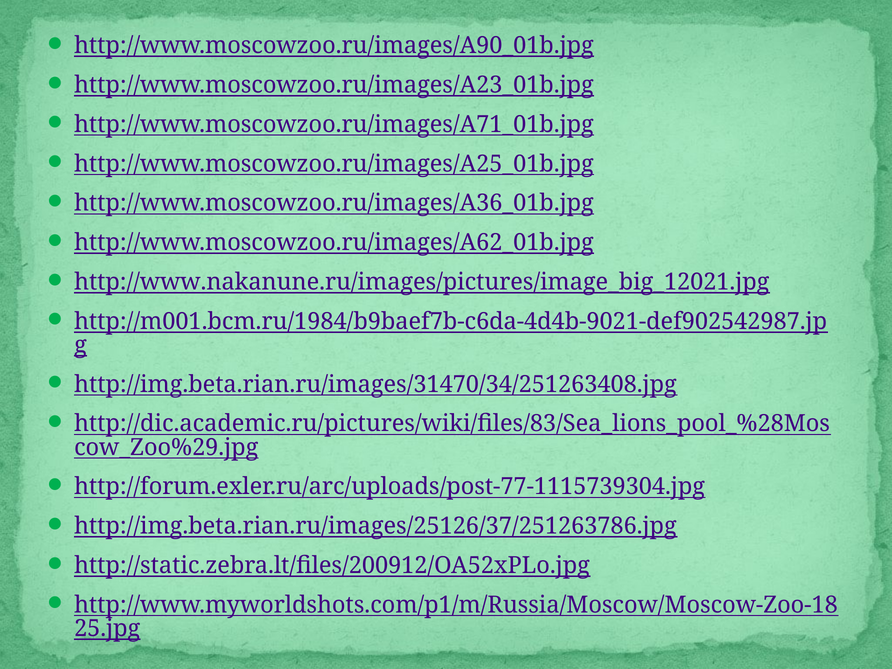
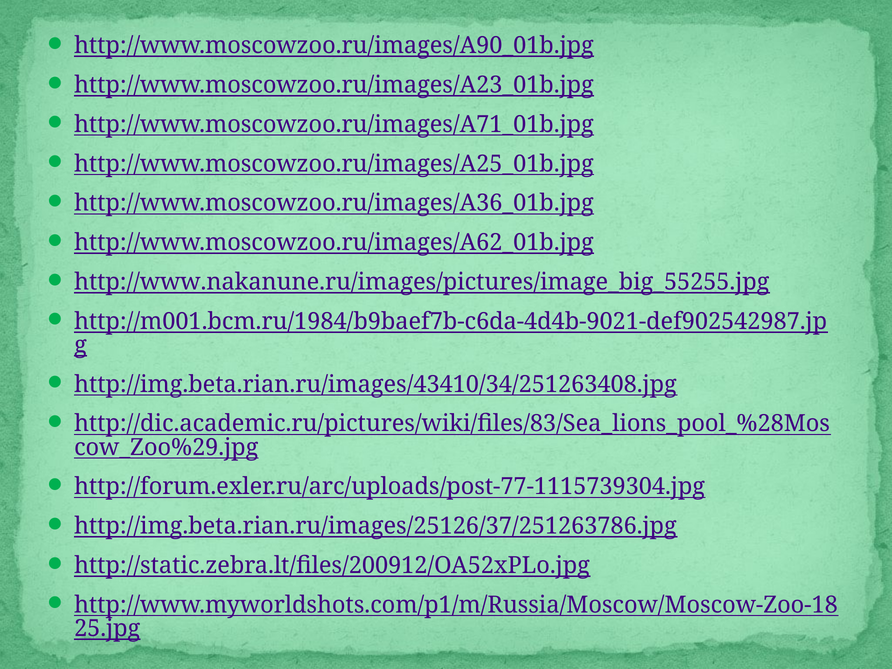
http://www.nakanune.ru/images/pictures/image_big_12021.jpg: http://www.nakanune.ru/images/pictures/image_big_12021.jpg -> http://www.nakanune.ru/images/pictures/image_big_55255.jpg (422, 282)
http://img.beta.rian.ru/images/31470/34/251263408.jpg: http://img.beta.rian.ru/images/31470/34/251263408.jpg -> http://img.beta.rian.ru/images/43410/34/251263408.jpg (375, 384)
